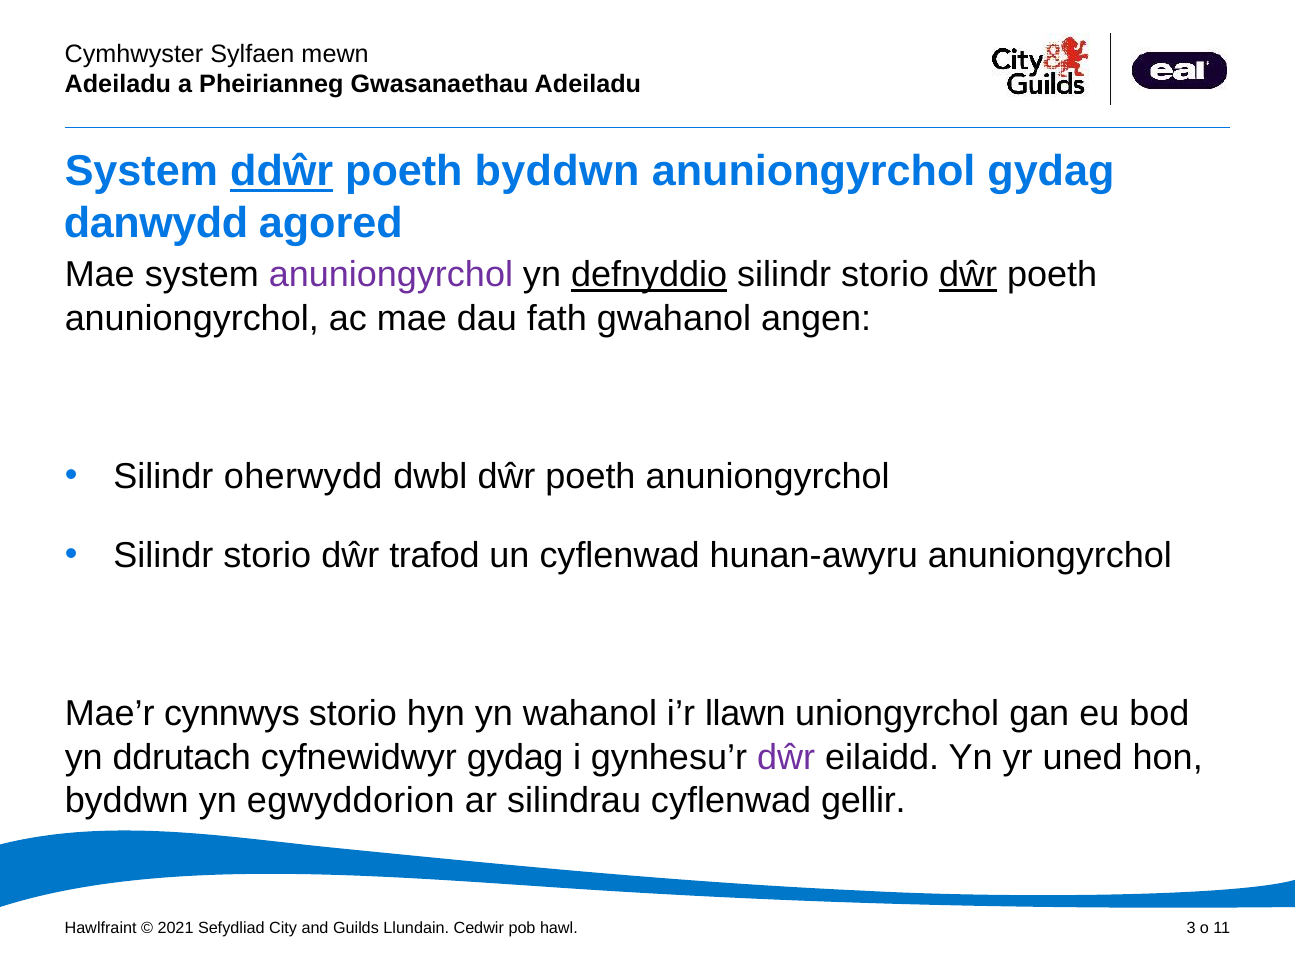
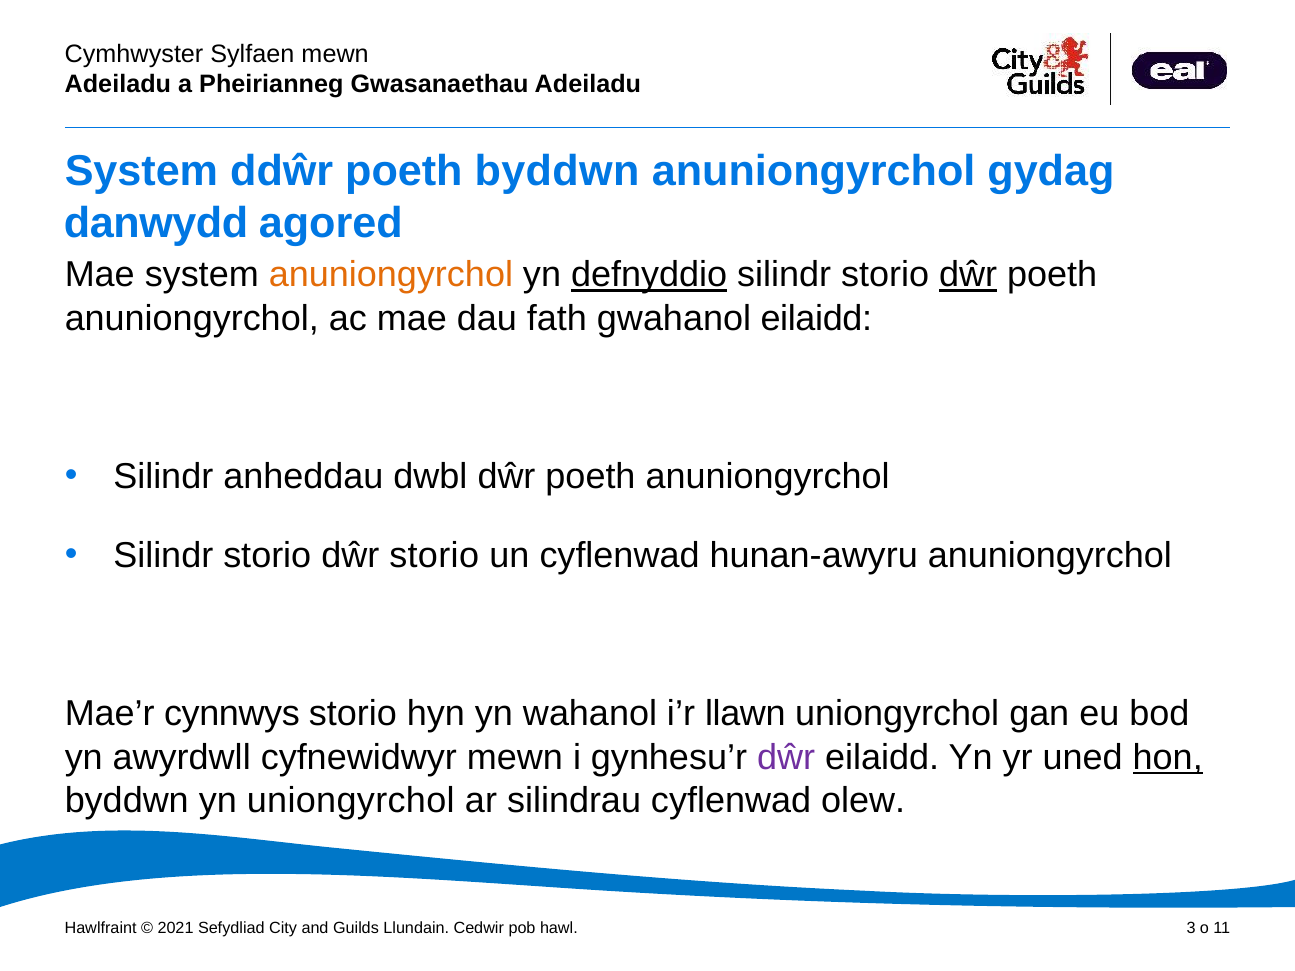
ddŵr underline: present -> none (282, 172)
anuniongyrchol colour: purple -> orange (391, 275)
gwahanol angen: angen -> eilaidd (816, 318)
oherwydd: oherwydd -> anheddau (303, 477)
dŵr trafod: trafod -> storio (434, 556)
ddrutach: ddrutach -> awyrdwll (182, 757)
cyfnewidwyr gydag: gydag -> mewn (515, 757)
hon underline: none -> present (1168, 757)
yn egwyddorion: egwyddorion -> uniongyrchol (351, 801)
gellir: gellir -> olew (863, 801)
